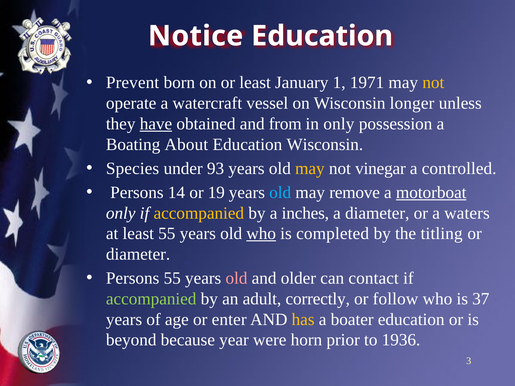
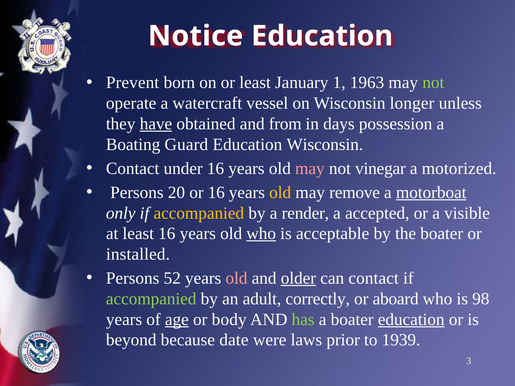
1971: 1971 -> 1963 (367, 83)
not colour: yellow -> light green (433, 83)
in only: only -> days (339, 124)
About: About -> Guard (186, 144)
Species: Species -> Contact (133, 169)
under 93: 93 -> 16 (216, 169)
may colour: yellow -> pink (310, 169)
controlled: controlled -> motorized (459, 169)
14: 14 -> 20 (176, 193)
or 19: 19 -> 16 (216, 193)
old colour: light blue -> yellow (280, 193)
inches: inches -> render (305, 213)
a diameter: diameter -> accepted (377, 213)
waters: waters -> visible (467, 213)
least 55: 55 -> 16 (167, 234)
completed: completed -> acceptable (333, 234)
the titling: titling -> boater (442, 234)
diameter: diameter -> installed (138, 254)
Persons 55: 55 -> 52 (172, 278)
older underline: none -> present (298, 278)
follow: follow -> aboard (396, 299)
37: 37 -> 98 (481, 299)
age underline: none -> present (177, 320)
enter: enter -> body (229, 320)
has colour: yellow -> light green (303, 320)
education underline: none -> present (411, 320)
year: year -> date (234, 340)
horn: horn -> laws (306, 340)
1936: 1936 -> 1939 (401, 340)
